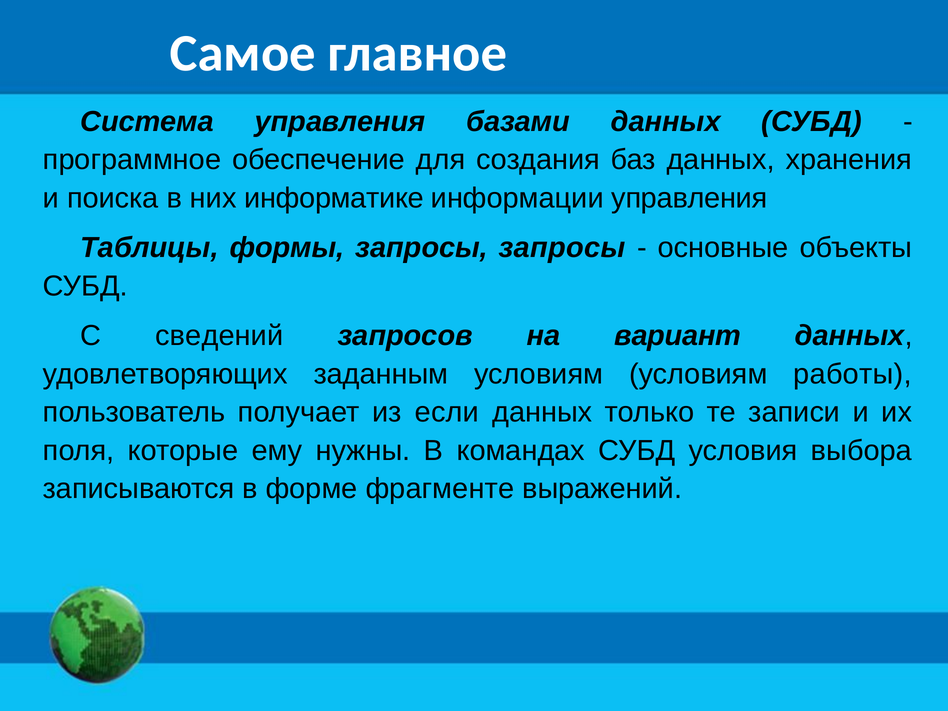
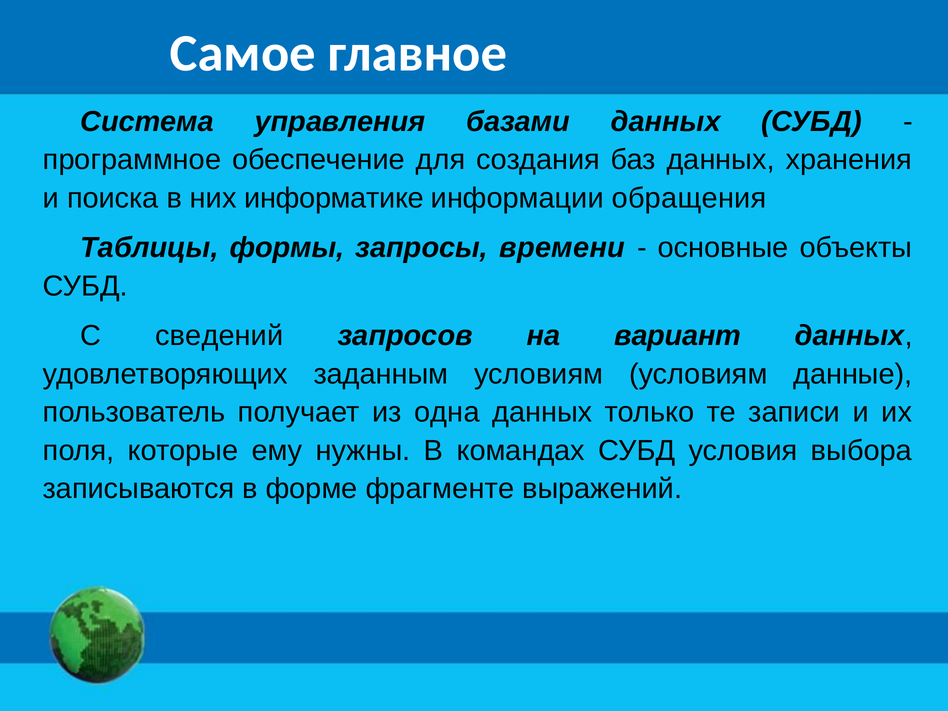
информации управления: управления -> обращения (689, 198)
запросы запросы: запросы -> времени (562, 248)
работы: работы -> данные (853, 374)
если: если -> одна (447, 412)
